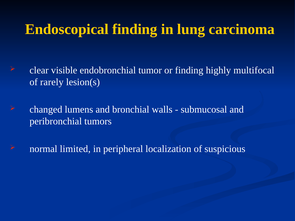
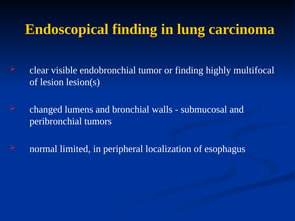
rarely: rarely -> lesion (52, 82)
suspicious: suspicious -> esophagus (225, 149)
